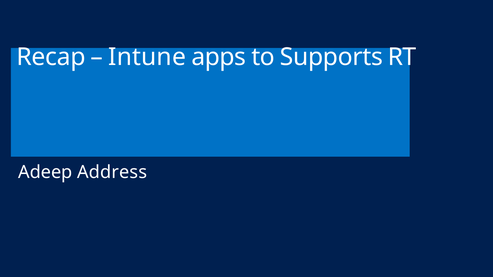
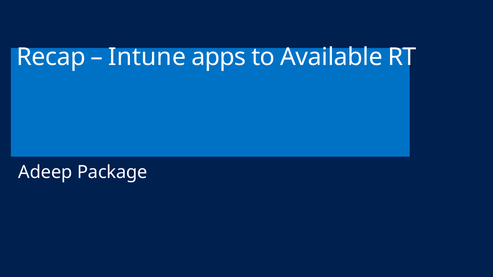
Supports: Supports -> Available (331, 57)
Address: Address -> Package (112, 172)
